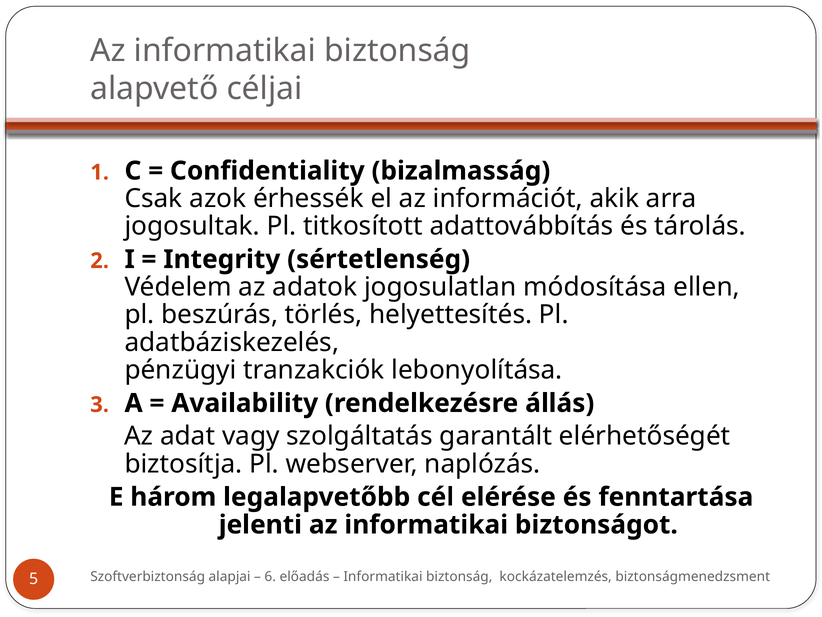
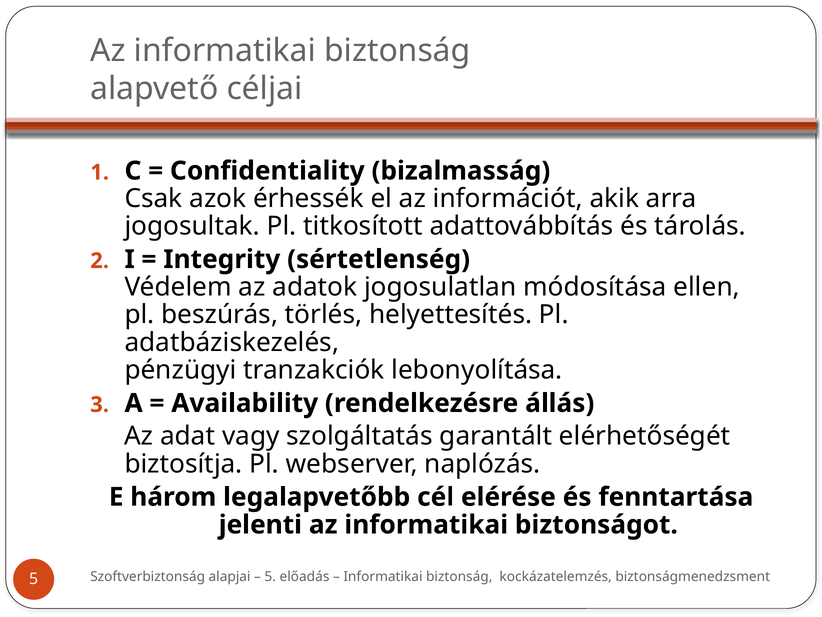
6: 6 -> 5 (270, 576)
